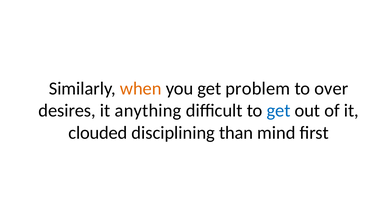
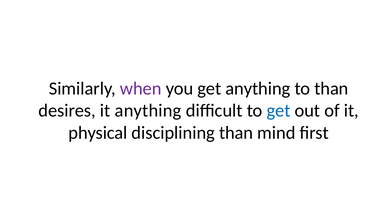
when colour: orange -> purple (141, 88)
get problem: problem -> anything (258, 88)
to over: over -> than (331, 88)
clouded: clouded -> physical (98, 133)
